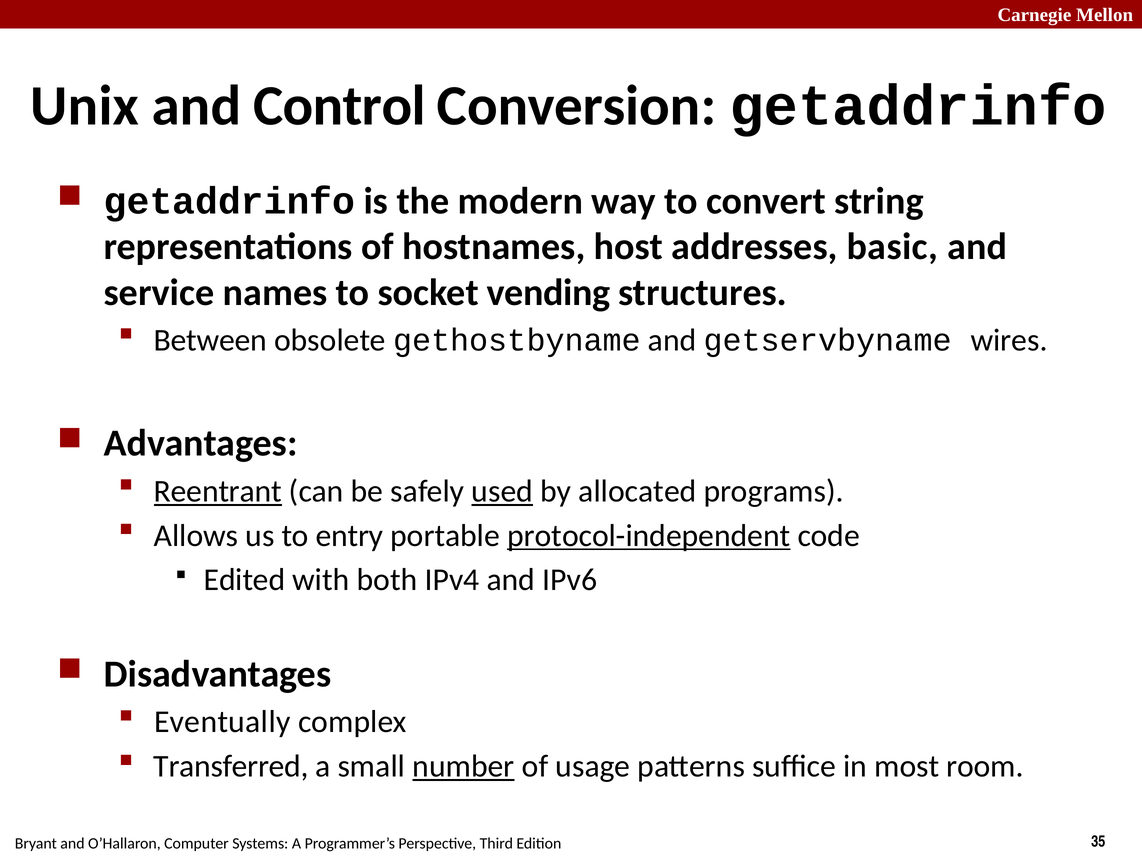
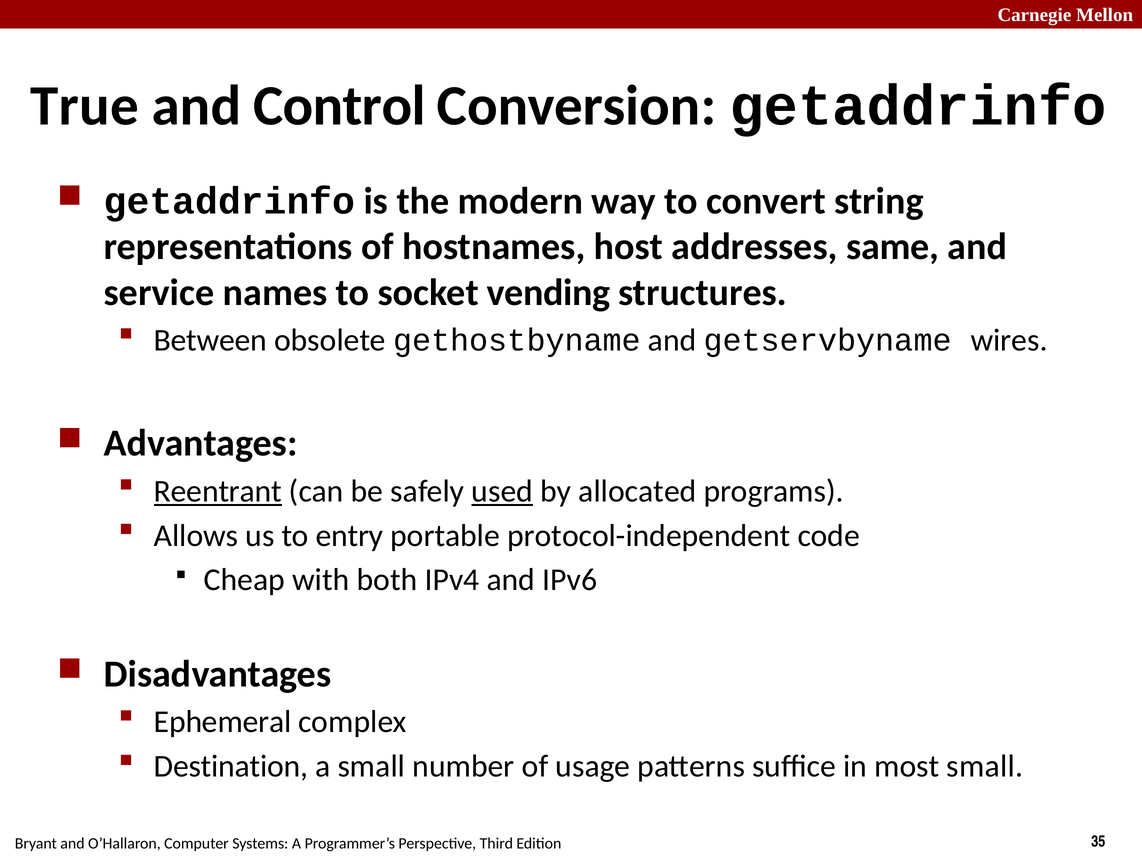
Unix: Unix -> True (85, 106)
basic: basic -> same (893, 247)
protocol-independent underline: present -> none (649, 536)
Edited: Edited -> Cheap (244, 580)
Eventually: Eventually -> Ephemeral (223, 722)
Transferred: Transferred -> Destination (231, 767)
number underline: present -> none (463, 767)
most room: room -> small (985, 767)
